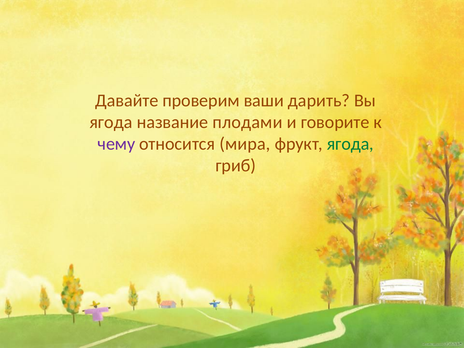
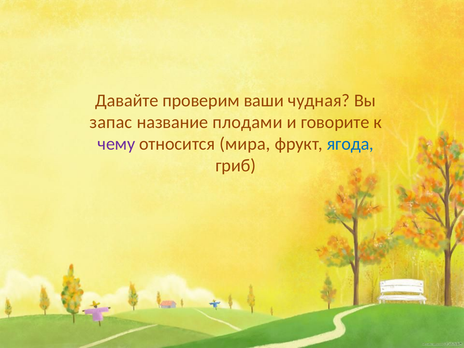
дарить: дарить -> чудная (319, 101)
ягода: ягода -> запас (111, 122)
ягода colour: green -> blue (350, 144)
